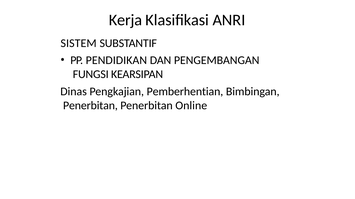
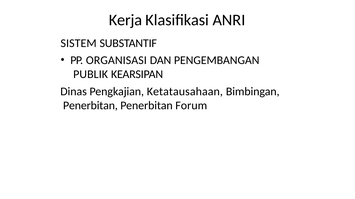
PENDIDIKAN: PENDIDIKAN -> ORGANISASI (116, 60)
FUNGSI: FUNGSI -> PUBLIK (91, 75)
Pemberhentian: Pemberhentian -> Ketatausahaan (185, 92)
Online: Online -> Forum (191, 106)
